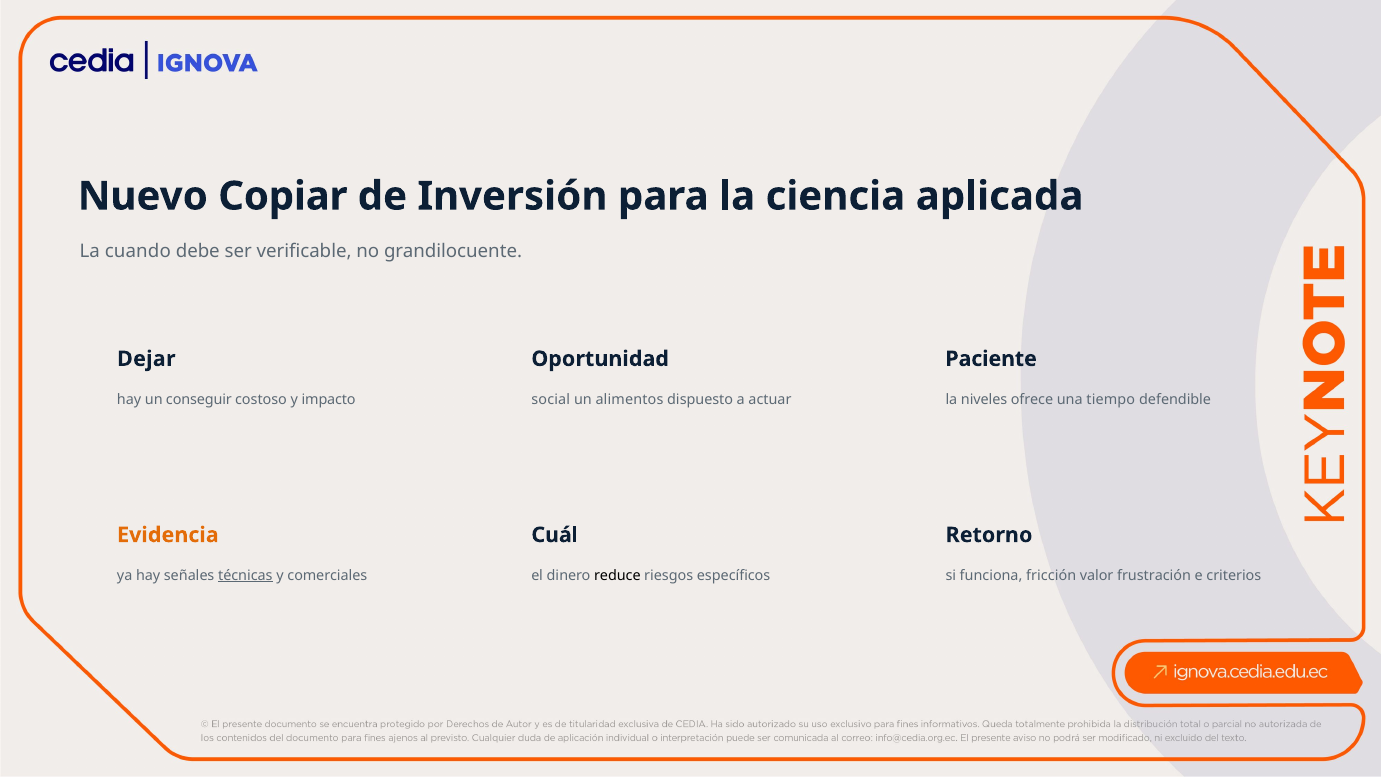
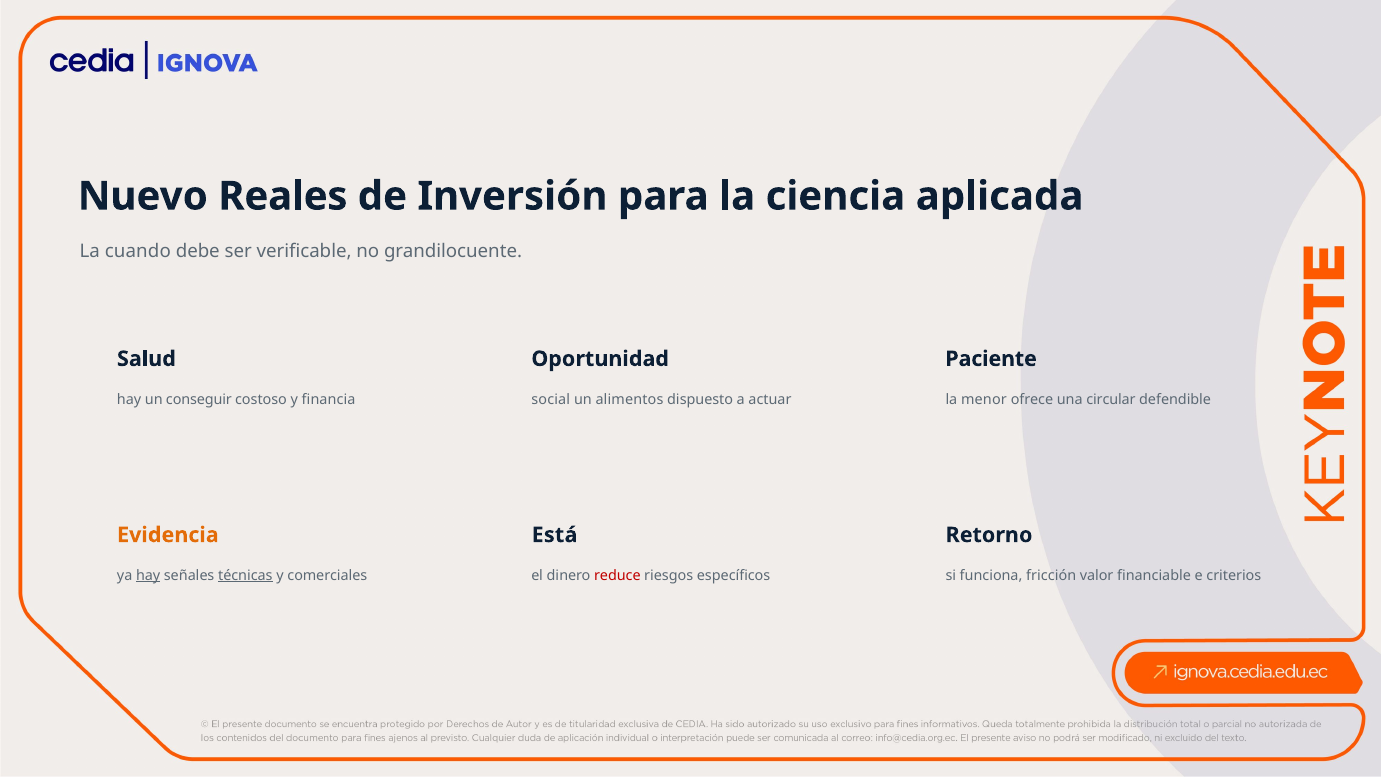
Copiar: Copiar -> Reales (283, 196)
Dejar: Dejar -> Salud (146, 359)
impacto: impacto -> financia (329, 399)
niveles: niveles -> menor (984, 399)
tiempo: tiempo -> circular (1111, 399)
Cuál: Cuál -> Está (554, 535)
hay underline: none -> present (148, 576)
reduce colour: black -> red (617, 576)
frustración: frustración -> financiable (1154, 576)
